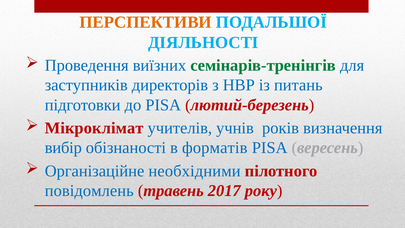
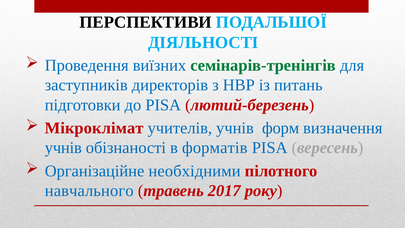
ПЕРСПЕКТИВИ colour: orange -> black (146, 22)
років: років -> форм (281, 128)
вибір: вибір -> учнів (63, 148)
повідомлень: повідомлень -> навчального (89, 191)
